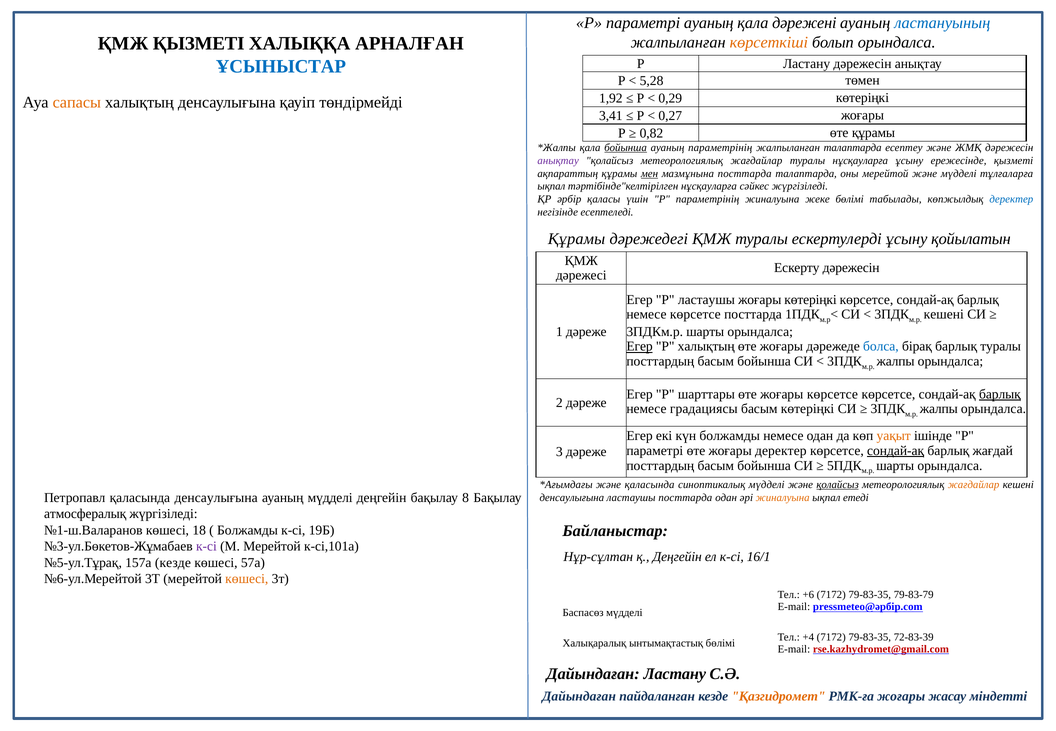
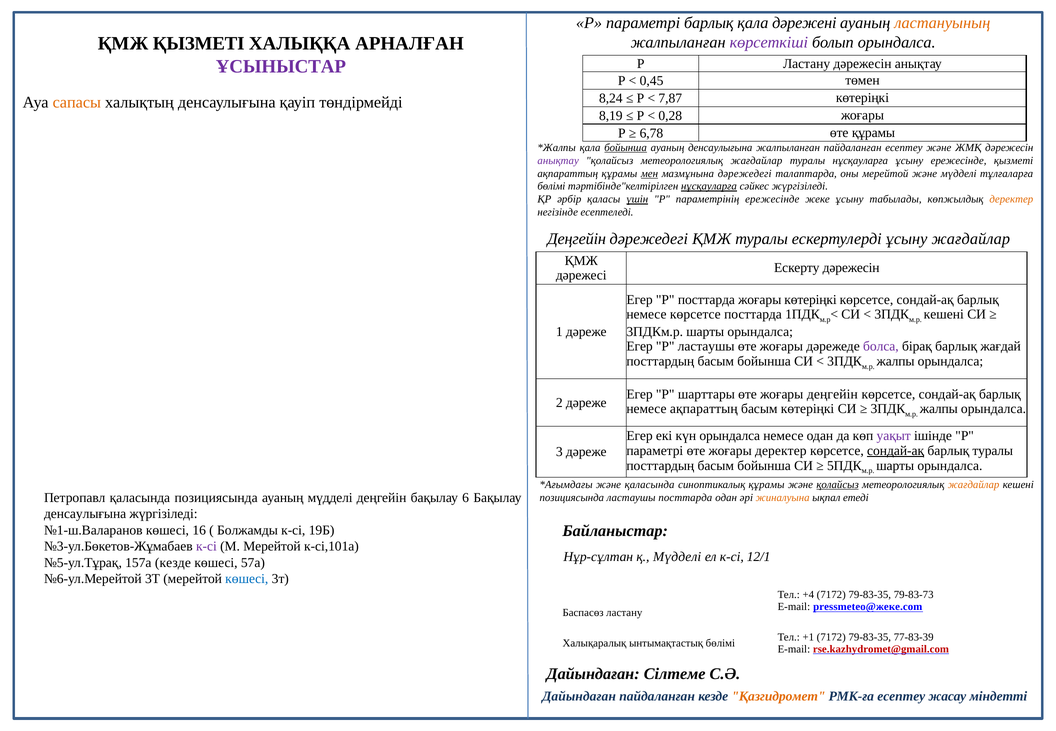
параметрі ауаның: ауаның -> барлық (709, 23)
ластануының colour: blue -> orange (942, 23)
көрсеткіші colour: orange -> purple (769, 42)
ҰСЫНЫСТАР colour: blue -> purple (281, 66)
5,28: 5,28 -> 0,45 (652, 81)
1,92: 1,92 -> 8,24 (611, 98)
0,29: 0,29 -> 7,87 (670, 98)
3,41: 3,41 -> 8,19 (611, 116)
0,27: 0,27 -> 0,28 (670, 116)
0,82: 0,82 -> 6,78 (651, 133)
ауаның параметрінің: параметрінің -> денсаулығына (720, 148)
жалпыланған талаптарда: талаптарда -> пайдаланған (853, 148)
мазмұнына посттарда: посттарда -> дәрежедегі (745, 173)
ықпал: ықпал -> бөлімі (551, 186)
нұсқауларға underline: none -> present (709, 186)
үшін underline: none -> present (637, 199)
параметрінің жиналуына: жиналуына -> ережесінде (772, 199)
жеке бөлімі: бөлімі -> ұсыну (850, 199)
деректер colour: blue -> orange (1011, 199)
Құрамы: Құрамы -> Деңгейін (577, 239)
ұсыну қойылатын: қойылатын -> жағдайлар (971, 239)
Р ластаушы: ластаушы -> посттарда (706, 300)
Егер underline: present -> none (640, 347)
P халықтың: халықтың -> ластаушы (706, 347)
болса colour: blue -> purple (881, 347)
барлық туралы: туралы -> жағдай (1001, 347)
жоғары көрсетсе: көрсетсе -> деңгейін (832, 394)
барлық underline: present -> none (1000, 394)
немесе градациясы: градациясы -> ақпараттың (704, 409)
күн болжамды: болжамды -> орындалса (730, 436)
уақыт colour: orange -> purple (894, 436)
барлық жағдай: жағдай -> туралы (993, 451)
синоптикалық мүдделі: мүдделі -> құрамы (767, 485)
қаласында денсаулығына: денсаулығына -> позициясында (216, 498)
8: 8 -> 6 (466, 498)
денсаулығына: денсаулығына -> позициясында (572, 498)
атмосфералық: атмосфералық -> денсаулығына (85, 514)
18: 18 -> 16 (199, 530)
қ Деңгейін: Деңгейін -> Мүдделі (677, 557)
16/1: 16/1 -> 12/1 (759, 557)
көшесі colour: orange -> blue (247, 579)
+6: +6 -> +4 (808, 595)
79-83-79: 79-83-79 -> 79-83-73 (914, 595)
pressmeteo@әрбір.com: pressmeteo@әрбір.com -> pressmeteo@жеке.com (868, 607)
Баспасөз мүдделі: мүдделі -> ластану (624, 613)
+4: +4 -> +1 (808, 637)
72-83-39: 72-83-39 -> 77-83-39 (914, 637)
Дайындаған Ластану: Ластану -> Сілтеме (675, 674)
РМК-ға жоғары: жоғары -> есептеу (901, 696)
